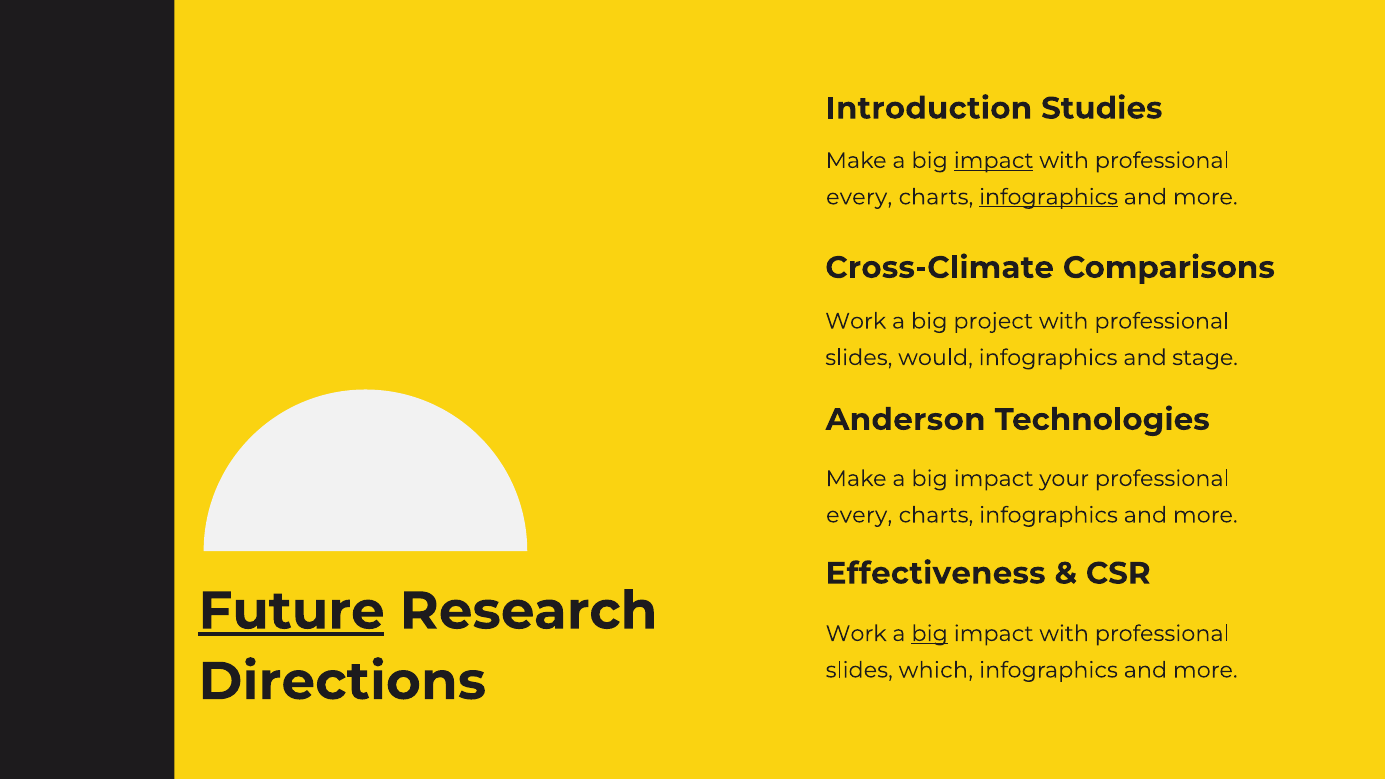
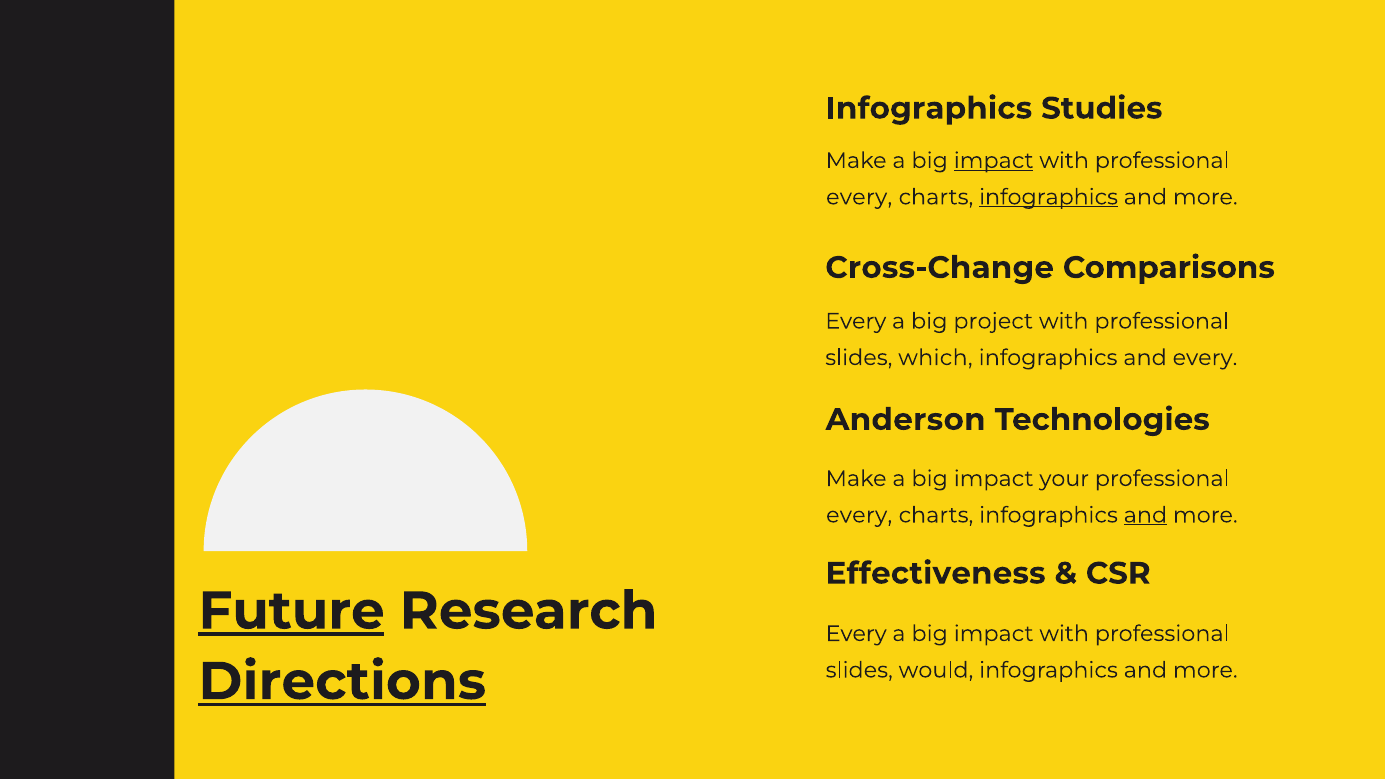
Introduction: Introduction -> Infographics (929, 108)
Cross-Climate: Cross-Climate -> Cross-Change (940, 268)
Work: Work -> Every (856, 321)
would: would -> which (935, 358)
and stage: stage -> every (1205, 358)
and underline: none -> present (1145, 515)
Work: Work -> Every (856, 634)
big underline: present -> none (930, 634)
which: which -> would (936, 670)
Directions underline: none -> present (342, 682)
